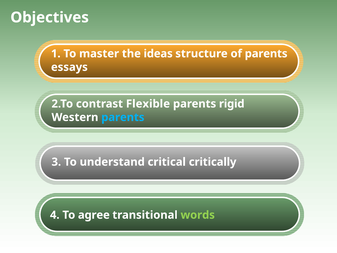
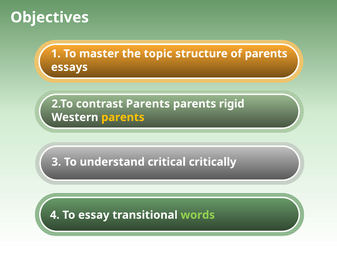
ideas: ideas -> topic (158, 54)
contrast Flexible: Flexible -> Parents (148, 104)
parents colour: light blue -> yellow (123, 117)
agree: agree -> essay (94, 215)
